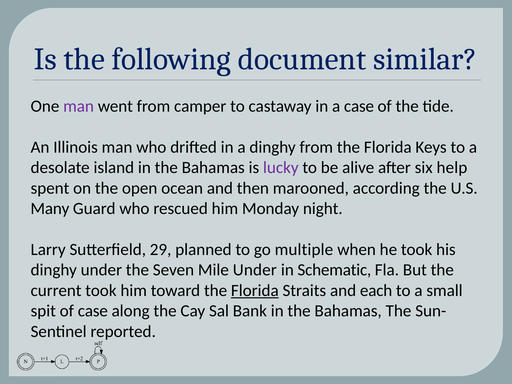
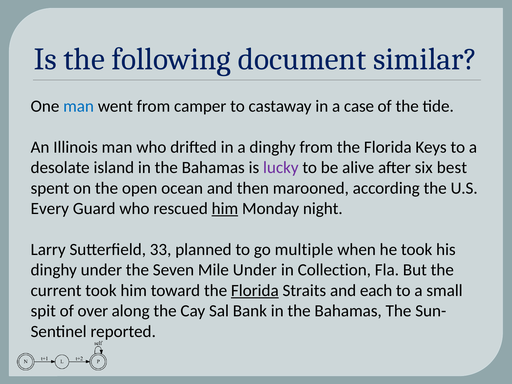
man colour: purple -> blue (79, 106)
help: help -> best (452, 168)
Many: Many -> Every (50, 209)
him underline: none -> present (225, 209)
29: 29 -> 33 (161, 249)
Schematic: Schematic -> Collection (334, 270)
of case: case -> over (93, 311)
